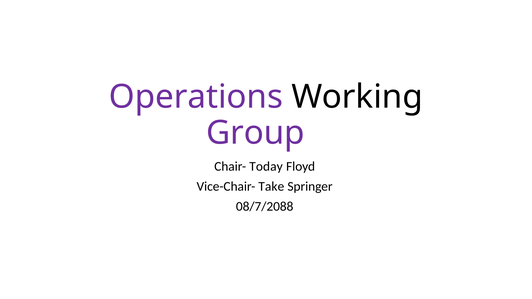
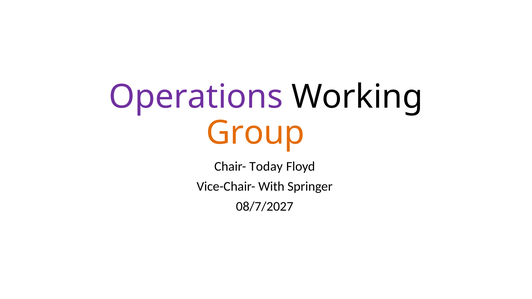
Group colour: purple -> orange (255, 133)
Take: Take -> With (271, 187)
08/7/2088: 08/7/2088 -> 08/7/2027 (265, 207)
